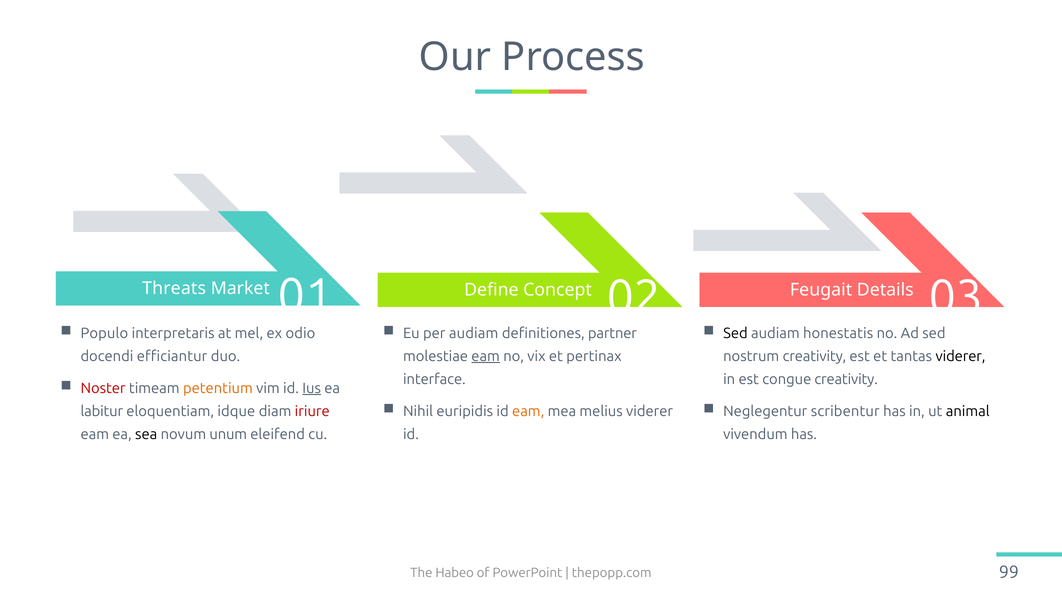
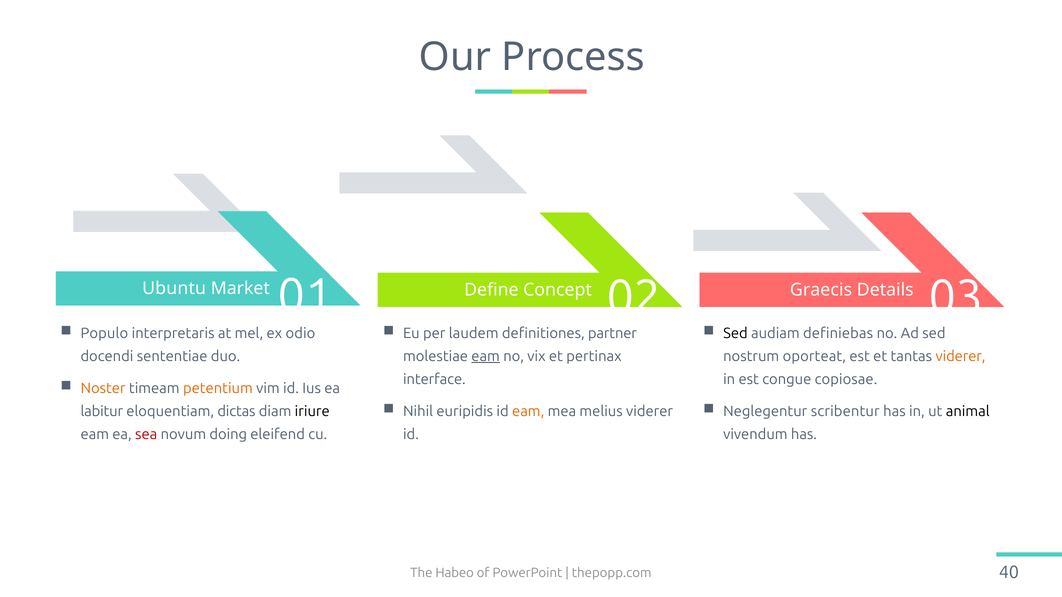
Threats: Threats -> Ubuntu (174, 289)
Feugait: Feugait -> Graecis (821, 290)
per audiam: audiam -> laudem (474, 333)
honestatis: honestatis -> definiebas (838, 333)
efficiantur: efficiantur -> sententiae (172, 357)
nostrum creativity: creativity -> oporteat (814, 357)
viderer colour: black -> orange (961, 357)
congue creativity: creativity -> copiosae (846, 380)
Noster colour: red -> orange (103, 388)
Ius underline: present -> none (312, 388)
idque: idque -> dictas (236, 411)
iriure colour: red -> black (312, 411)
sea colour: black -> red (146, 434)
unum: unum -> doing (228, 434)
99: 99 -> 40 (1009, 573)
